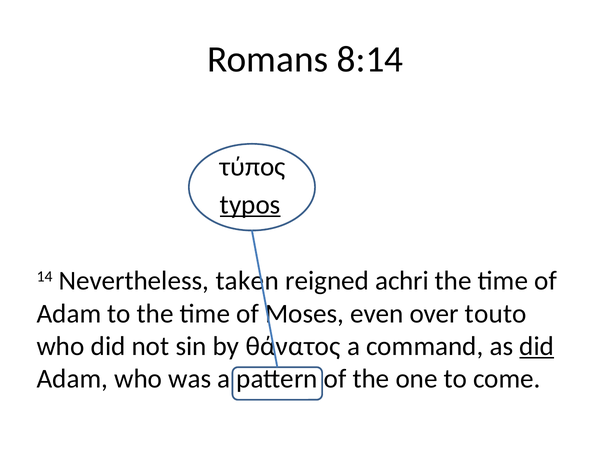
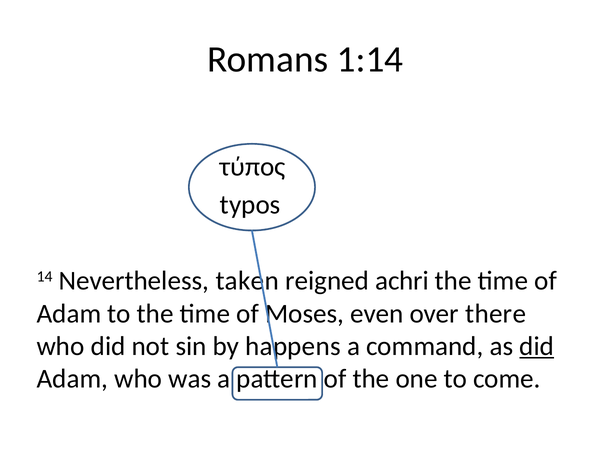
8:14: 8:14 -> 1:14 (370, 59)
typos underline: present -> none (250, 204)
touto: touto -> there (496, 313)
θάνατος: θάνατος -> happens (293, 346)
